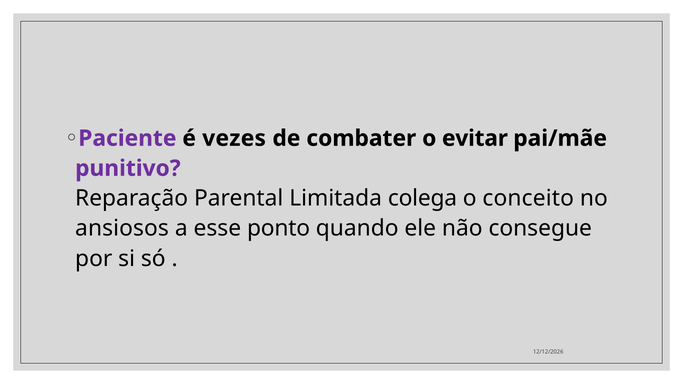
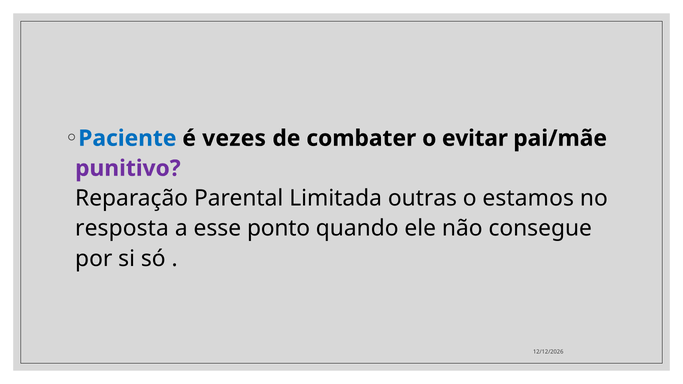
Paciente colour: purple -> blue (127, 138)
colega: colega -> outras (422, 199)
conceito: conceito -> estamos (528, 199)
ansiosos: ansiosos -> resposta (122, 229)
